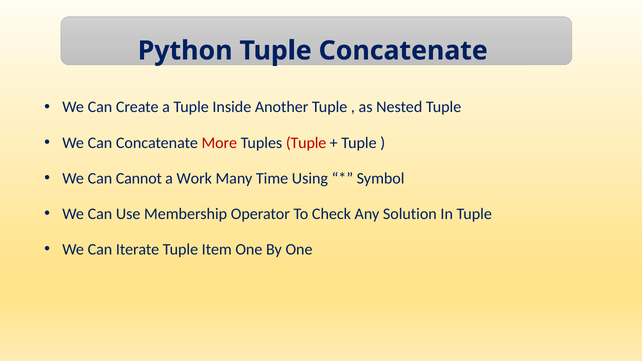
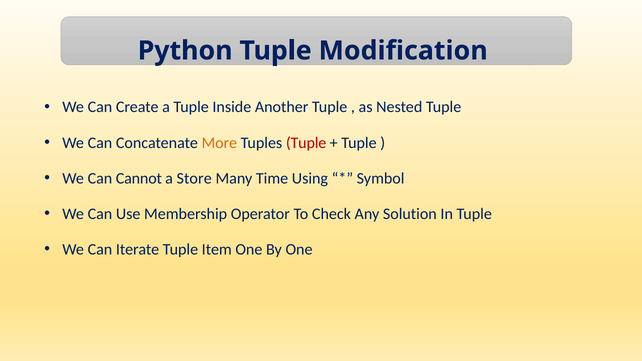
Tuple Concatenate: Concatenate -> Modification (403, 51)
More colour: red -> orange (219, 143)
Work: Work -> Store (194, 178)
